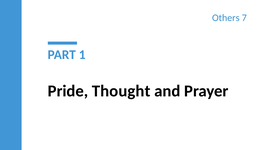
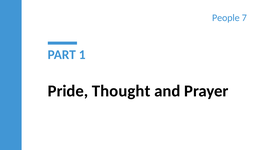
Others: Others -> People (226, 18)
